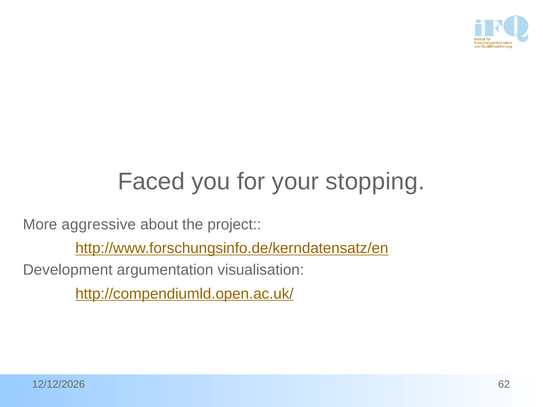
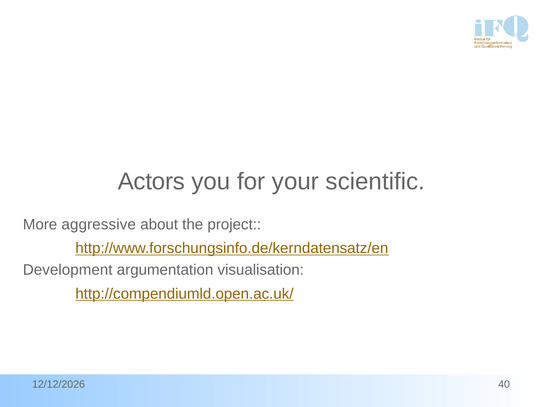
Faced: Faced -> Actors (151, 182)
stopping: stopping -> scientific (375, 182)
62: 62 -> 40 (504, 385)
